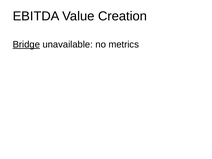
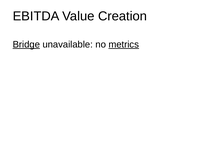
metrics underline: none -> present (124, 44)
